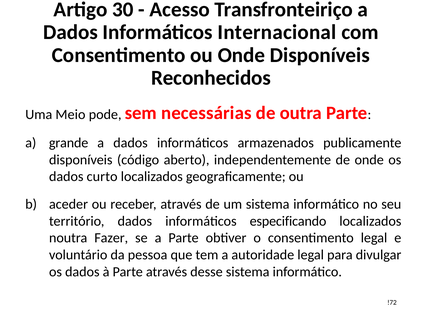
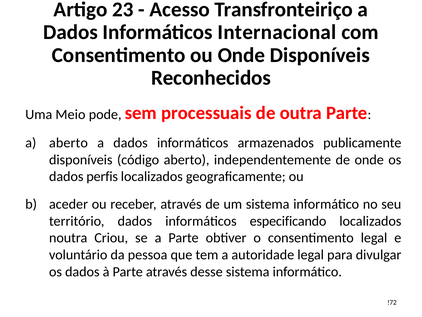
30: 30 -> 23 (123, 9)
necessárias: necessárias -> processuais (206, 113)
a grande: grande -> aberto (68, 143)
curto: curto -> perfis (102, 176)
Fazer: Fazer -> Criou (111, 238)
